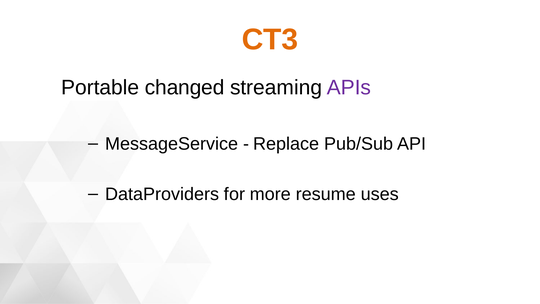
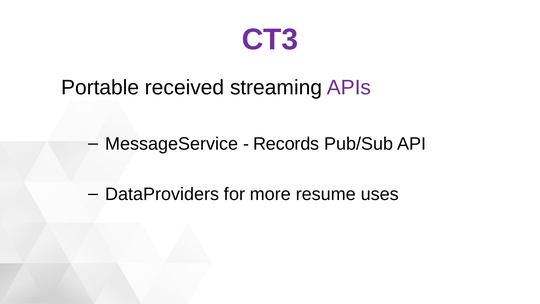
CT3 colour: orange -> purple (270, 40)
changed: changed -> received (185, 88)
Replace: Replace -> Records (286, 144)
